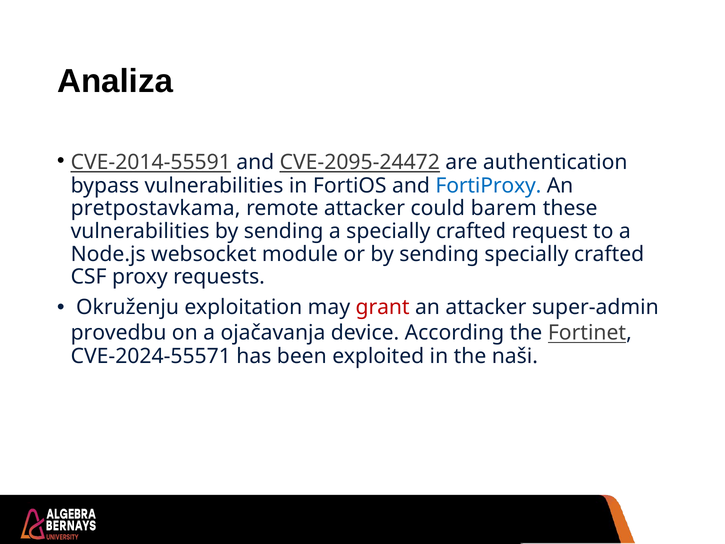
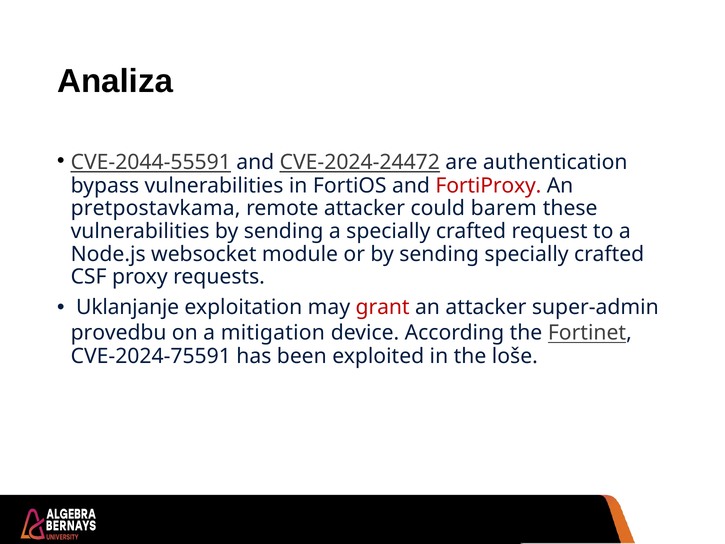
CVE-2014-55591: CVE-2014-55591 -> CVE-2044-55591 (151, 162)
CVE-2095-24472: CVE-2095-24472 -> CVE-2024-24472 (360, 162)
FortiProxy colour: blue -> red (488, 186)
Okruženju: Okruženju -> Uklanjanje (128, 307)
ojačavanja: ojačavanja -> mitigation (273, 333)
CVE-2024-55571: CVE-2024-55571 -> CVE-2024-75591 (151, 356)
naši: naši -> loše (515, 356)
